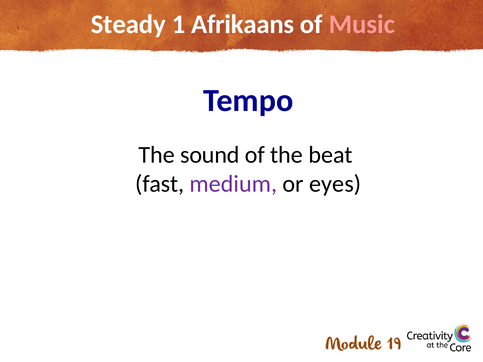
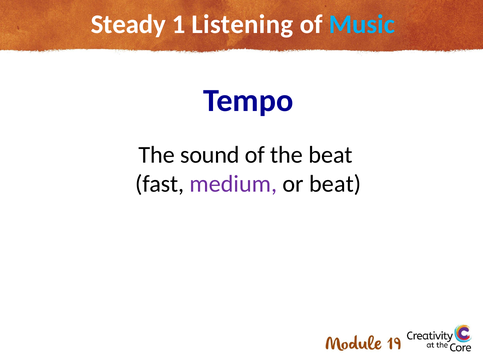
Afrikaans: Afrikaans -> Listening (242, 24)
Music colour: pink -> light blue (362, 24)
or eyes: eyes -> beat (335, 184)
